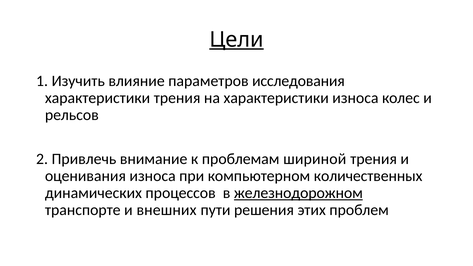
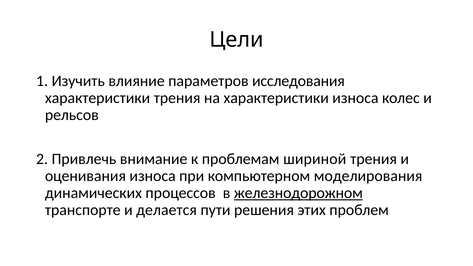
Цели underline: present -> none (236, 40)
количественных: количественных -> моделирования (368, 176)
внешних: внешних -> делается (167, 210)
